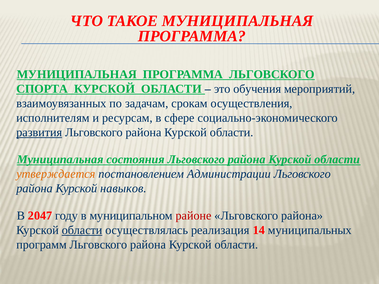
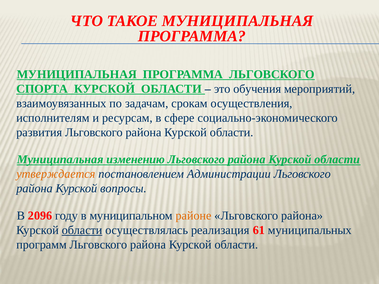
развития underline: present -> none (39, 132)
состояния: состояния -> изменению (136, 160)
навыков: навыков -> вопросы (123, 189)
2047: 2047 -> 2096 (40, 216)
районе colour: red -> orange (194, 216)
14: 14 -> 61 (259, 230)
